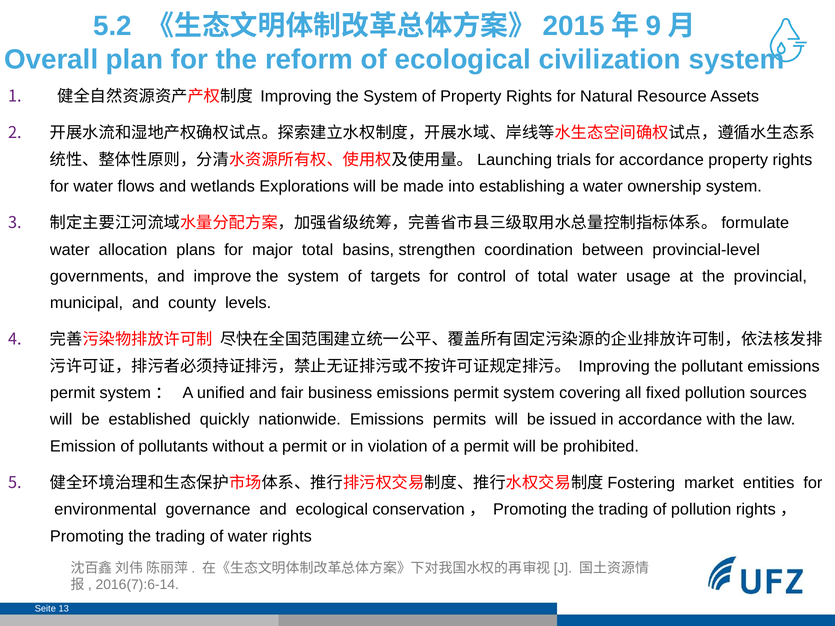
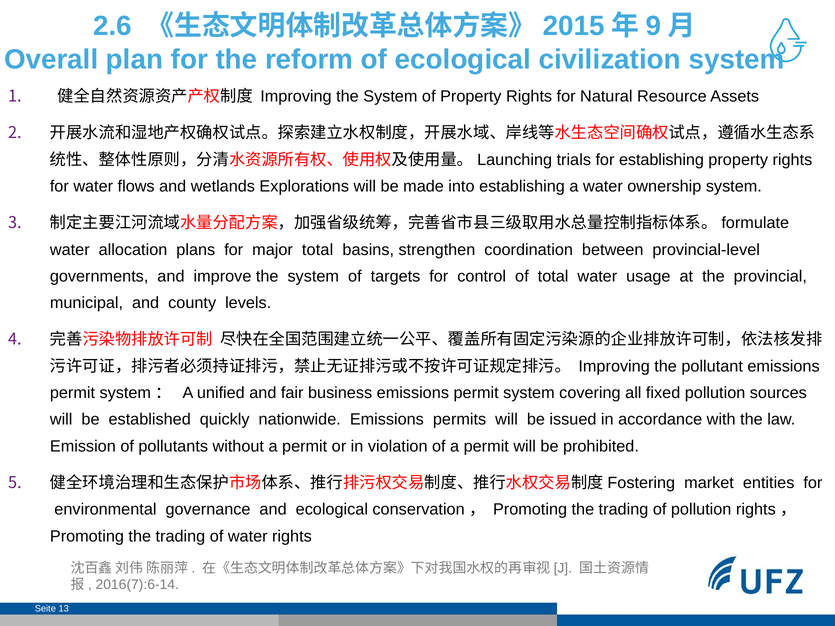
5.2: 5.2 -> 2.6 (113, 26)
for accordance: accordance -> establishing (661, 160)
